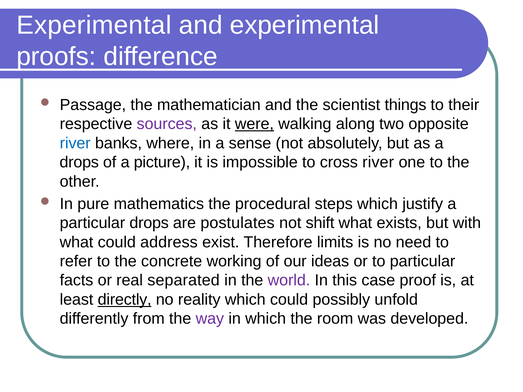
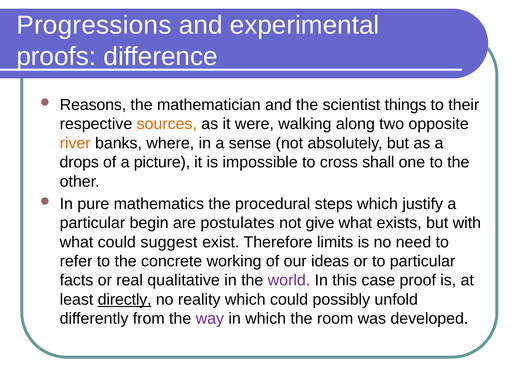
Experimental: Experimental -> Progressions (94, 25)
Passage: Passage -> Reasons (93, 105)
sources colour: purple -> orange (167, 124)
were underline: present -> none (254, 124)
river colour: blue -> orange (75, 143)
cross river: river -> shall (378, 162)
particular drops: drops -> begin (149, 223)
shift: shift -> give (320, 223)
address: address -> suggest (169, 242)
separated: separated -> qualitative (184, 281)
